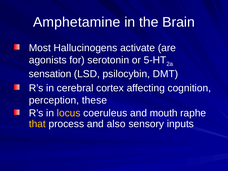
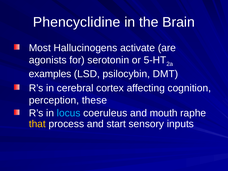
Amphetamine: Amphetamine -> Phencyclidine (77, 22)
sensation: sensation -> examples (50, 74)
locus colour: yellow -> light blue (69, 113)
also: also -> start (116, 124)
